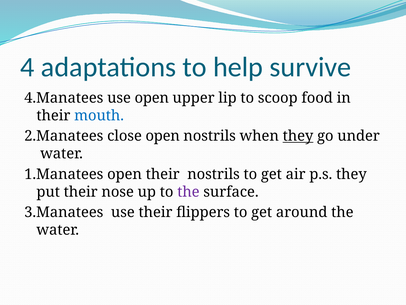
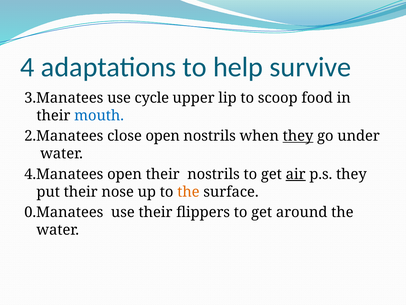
4.Manatees: 4.Manatees -> 3.Manatees (64, 98)
use open: open -> cycle (152, 98)
1.Manatees: 1.Manatees -> 4.Manatees (64, 174)
air underline: none -> present (296, 174)
the colour: purple -> orange (188, 192)
3.Manatees: 3.Manatees -> 0.Manatees (64, 212)
